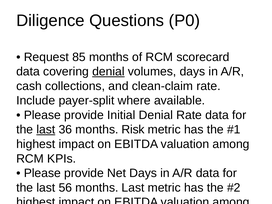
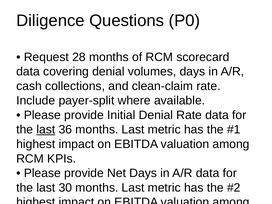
85: 85 -> 28 (79, 57)
denial underline: present -> none (108, 72)
36 months Risk: Risk -> Last (133, 130)
56: 56 -> 30 (65, 188)
